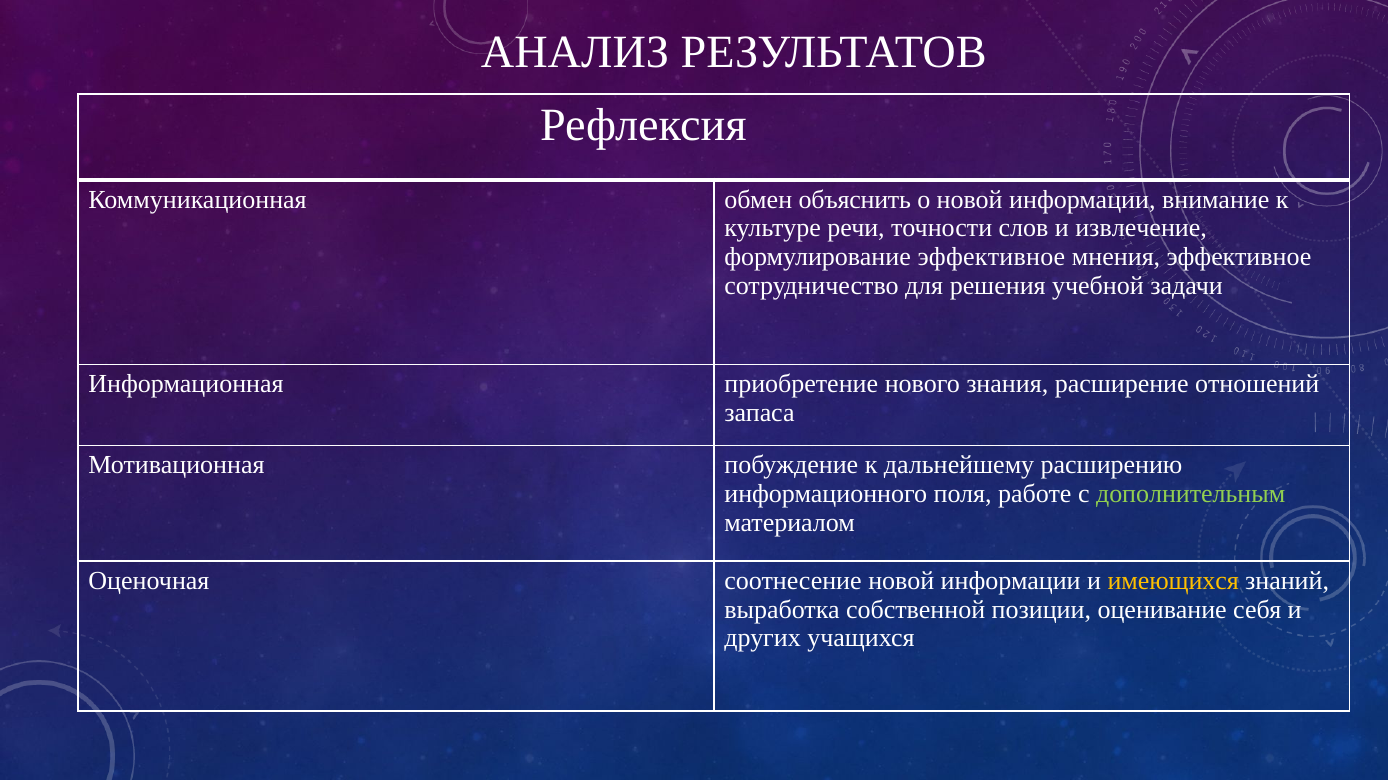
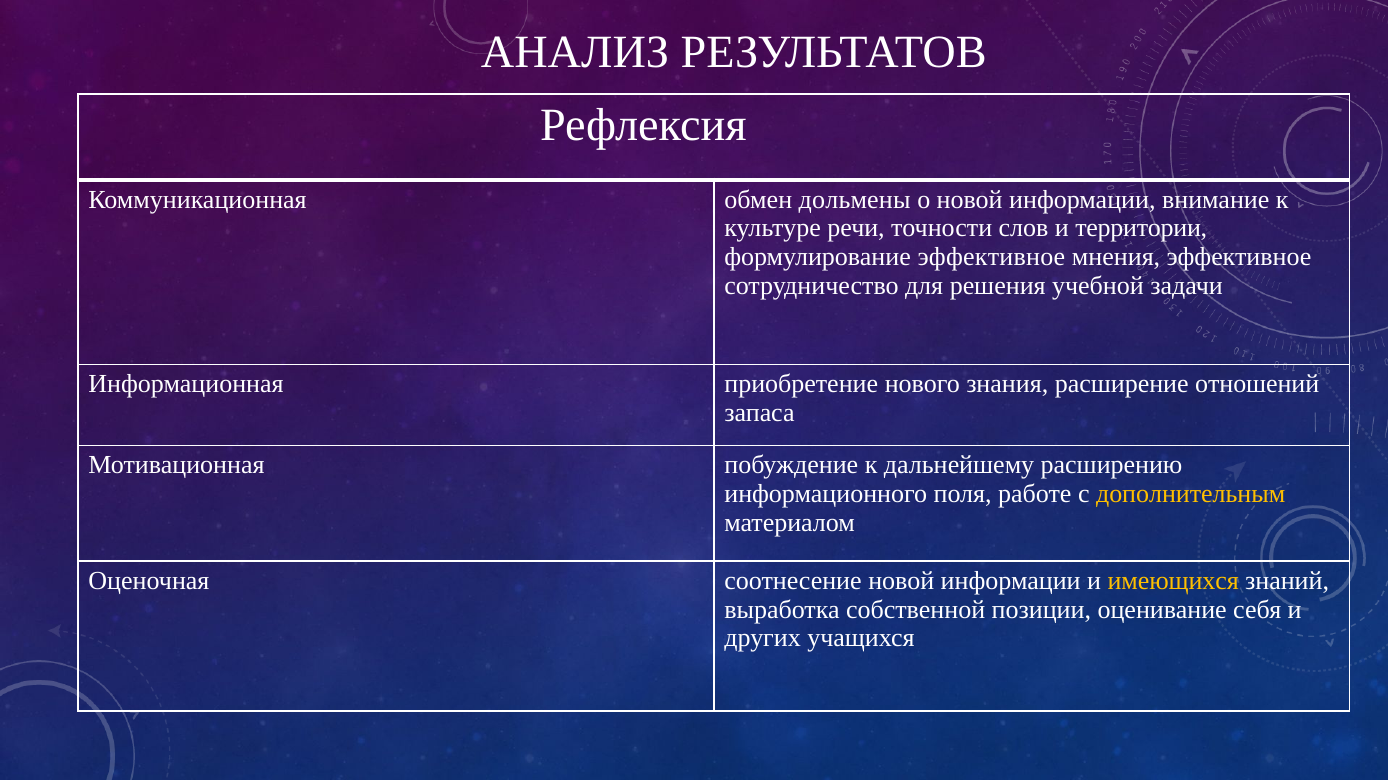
объяснить: объяснить -> дольмены (855, 200)
извлечение: извлечение -> территории (1141, 228)
дополнительным colour: light green -> yellow (1191, 494)
